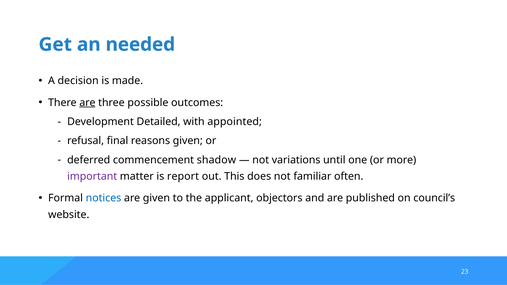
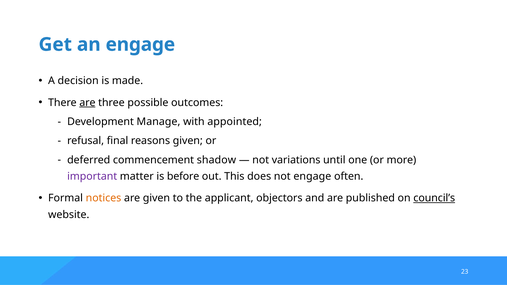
an needed: needed -> engage (140, 45)
Detailed: Detailed -> Manage (158, 122)
report: report -> before (183, 177)
not familiar: familiar -> engage (312, 177)
notices colour: blue -> orange (104, 198)
council’s underline: none -> present (434, 198)
